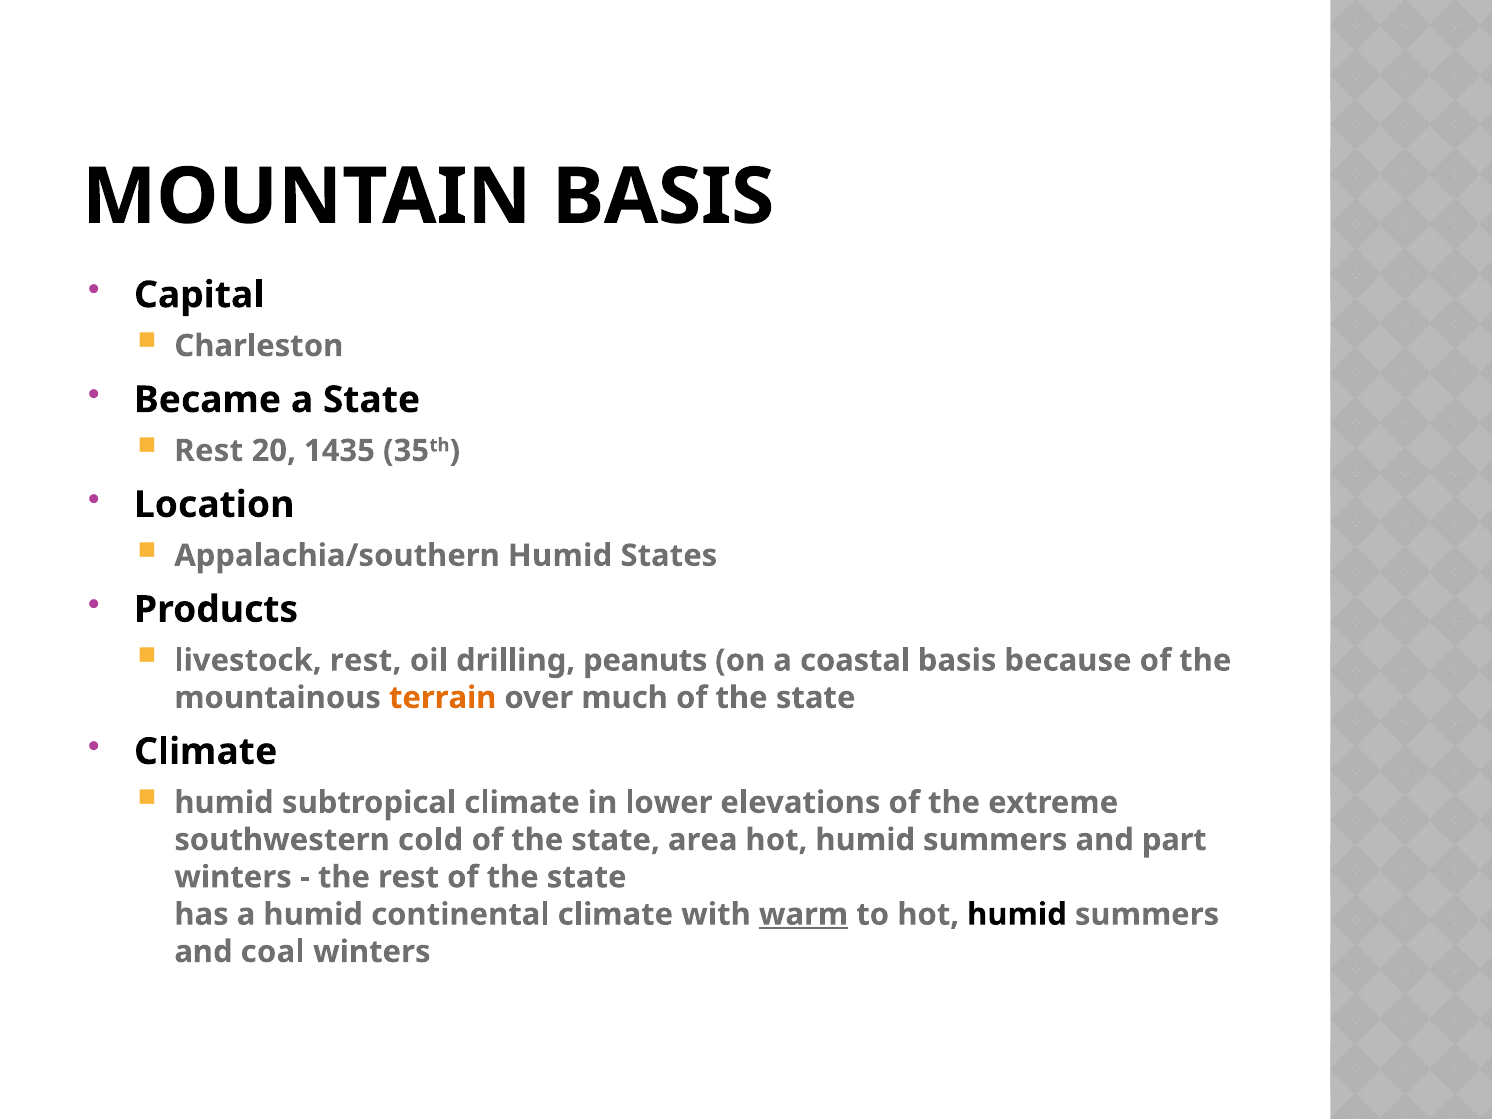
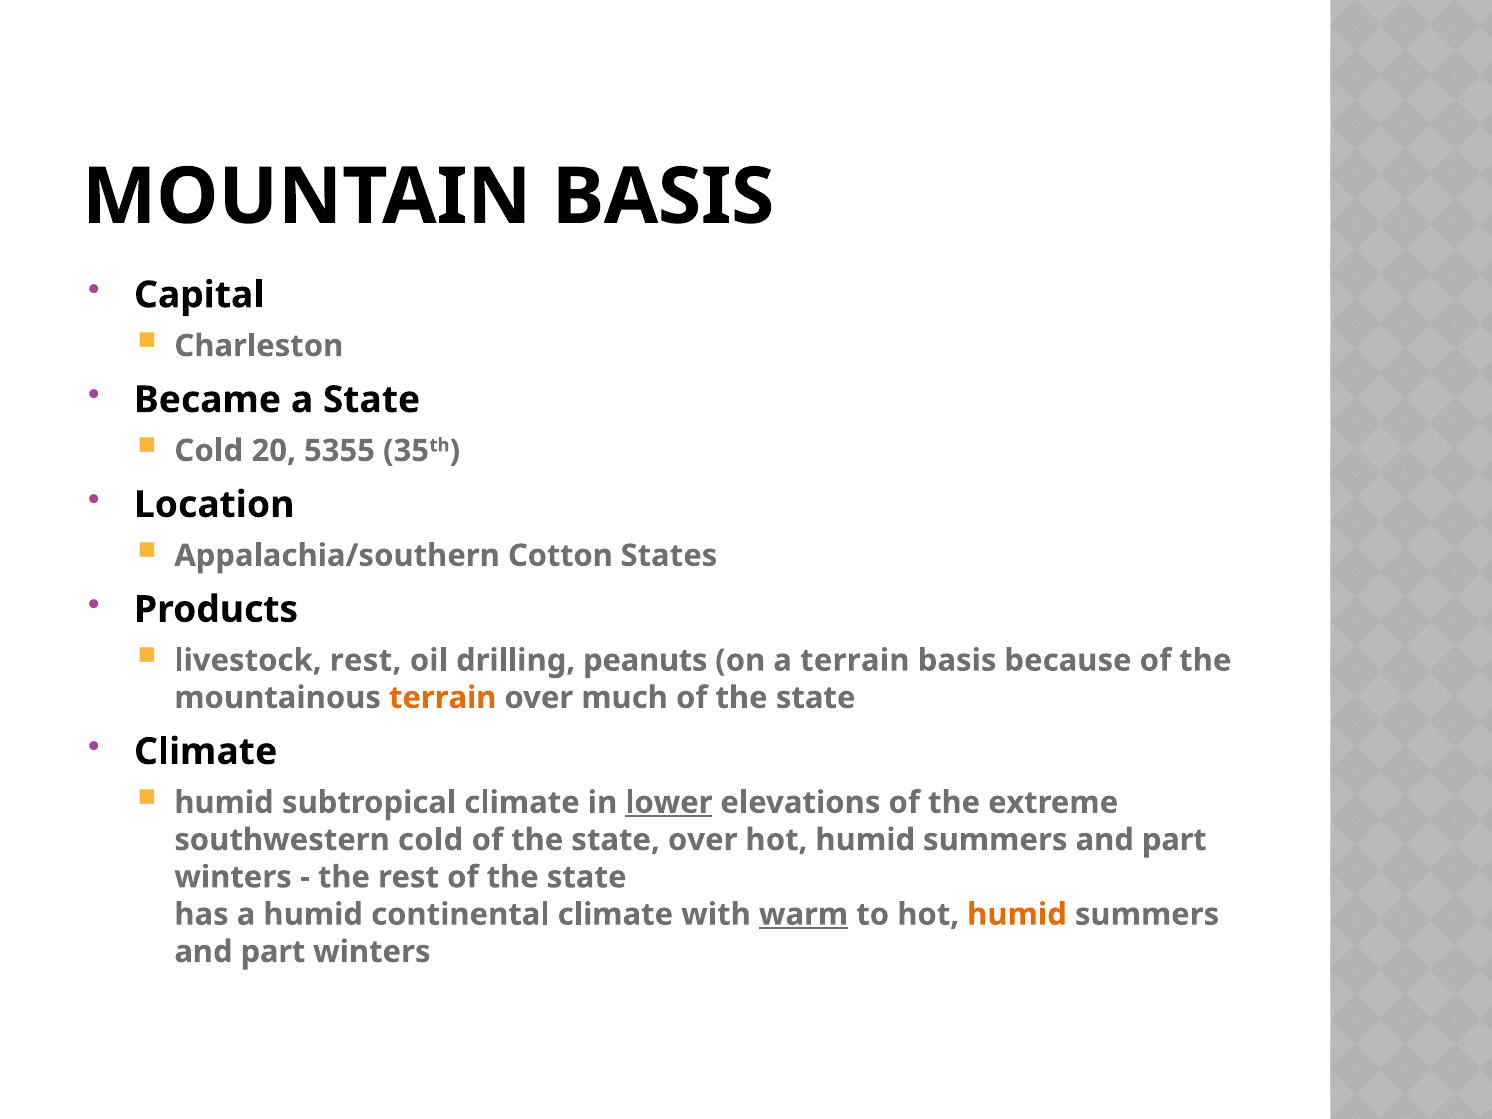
Rest: Rest -> Cold (209, 451)
1435: 1435 -> 5355 (339, 451)
Appalachia/southern Humid: Humid -> Cotton (560, 556)
a coastal: coastal -> terrain (855, 660)
lower underline: none -> present (669, 803)
state area: area -> over (703, 840)
humid colour: black -> orange (1017, 914)
coal: coal -> part (273, 952)
